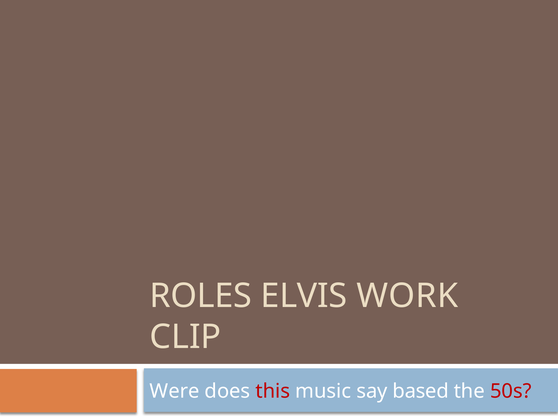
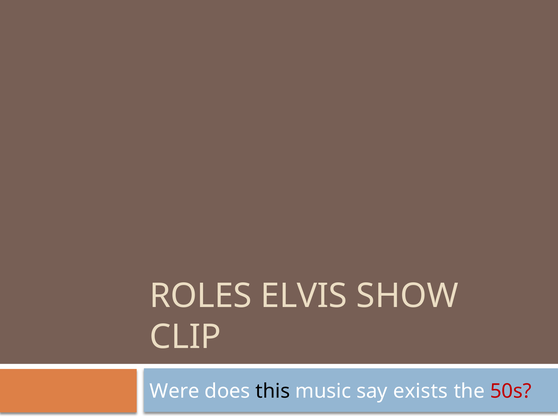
WORK: WORK -> SHOW (407, 296)
this colour: red -> black (273, 392)
based: based -> exists (421, 392)
